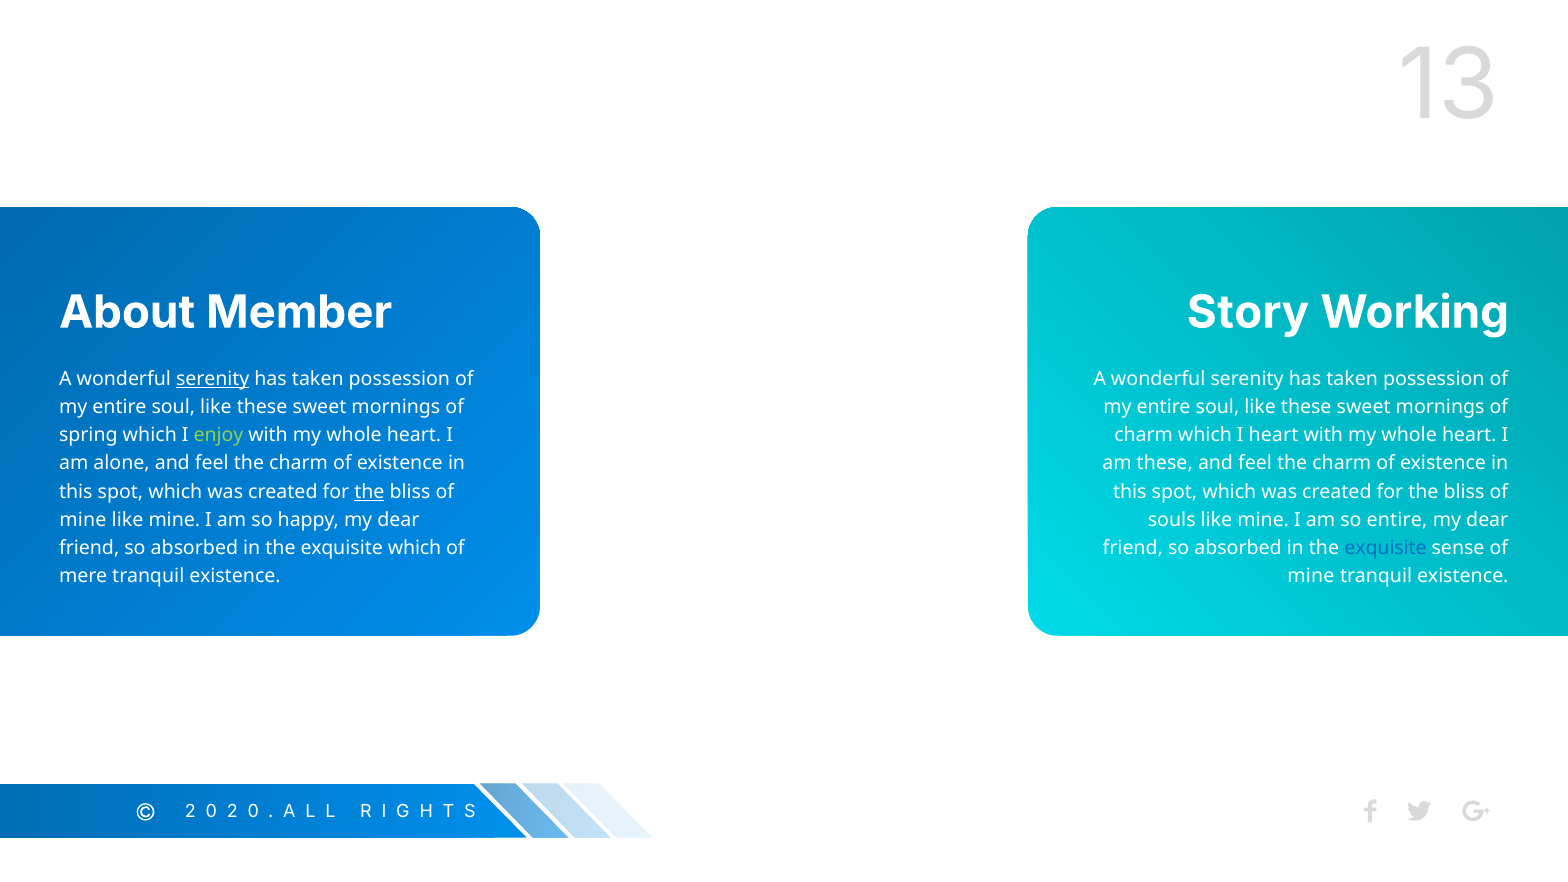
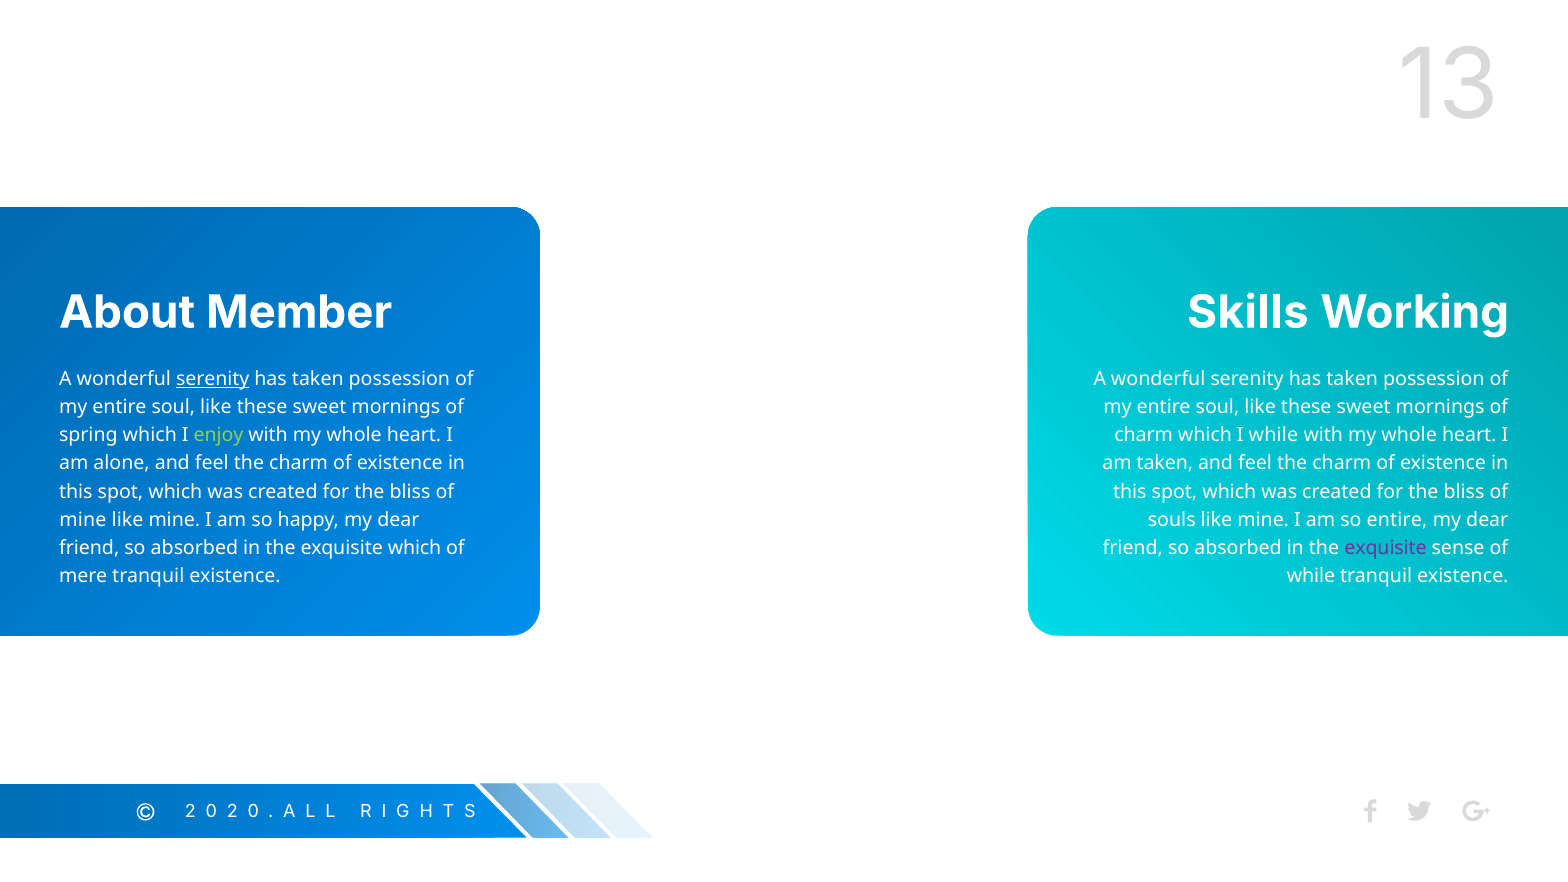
Story: Story -> Skills (1248, 312)
I heart: heart -> while (1273, 435)
am these: these -> taken (1165, 463)
the underline: present -> none (369, 492)
exquisite colour: blue -> purple (1386, 548)
mine: mine -> while (1311, 576)
